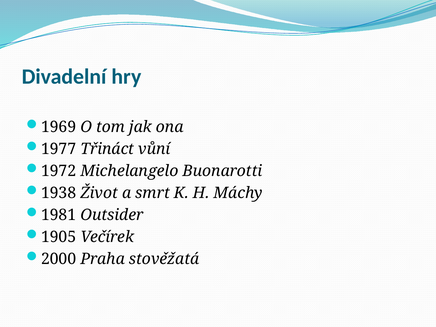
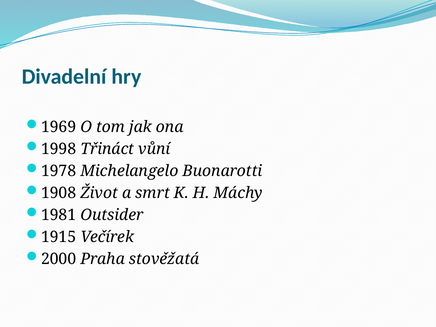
1977: 1977 -> 1998 (59, 149)
1972: 1972 -> 1978 (59, 171)
1938: 1938 -> 1908 (59, 193)
1905: 1905 -> 1915 (59, 237)
